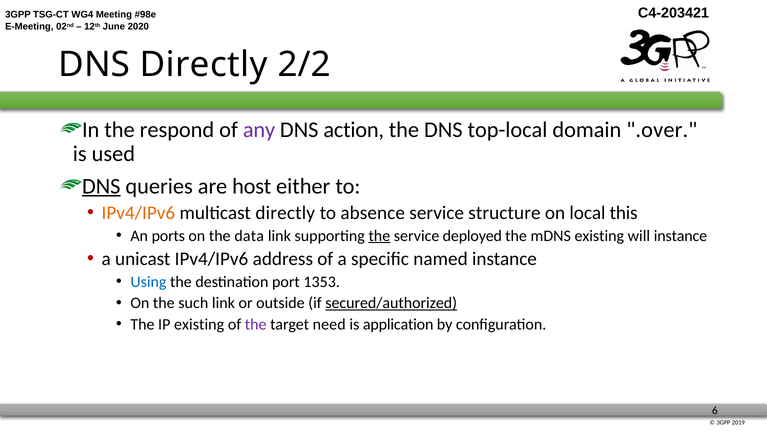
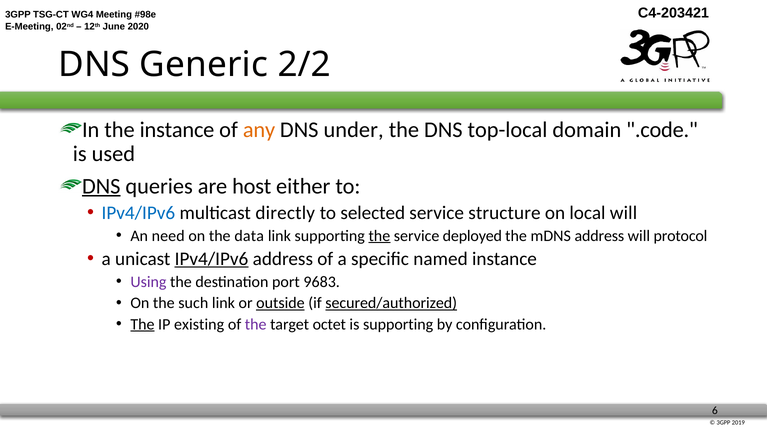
DNS Directly: Directly -> Generic (204, 64)
the respond: respond -> instance (177, 130)
any colour: purple -> orange (259, 130)
action: action -> under (354, 130)
.over: .over -> .code (662, 130)
IPv4/IPv6 colour: orange -> blue (138, 212)
absence: absence -> selected (373, 212)
local this: this -> will (623, 212)
ports: ports -> need (168, 235)
mDNS existing: existing -> address (599, 235)
will instance: instance -> protocol (680, 235)
IPv4/IPv6 underline: none -> present (211, 258)
Using colour: blue -> purple (148, 281)
1353: 1353 -> 9683 (322, 281)
outside underline: none -> present (280, 303)
The underline: none -> present (142, 324)
need: need -> octet (329, 324)
is application: application -> supporting (398, 324)
